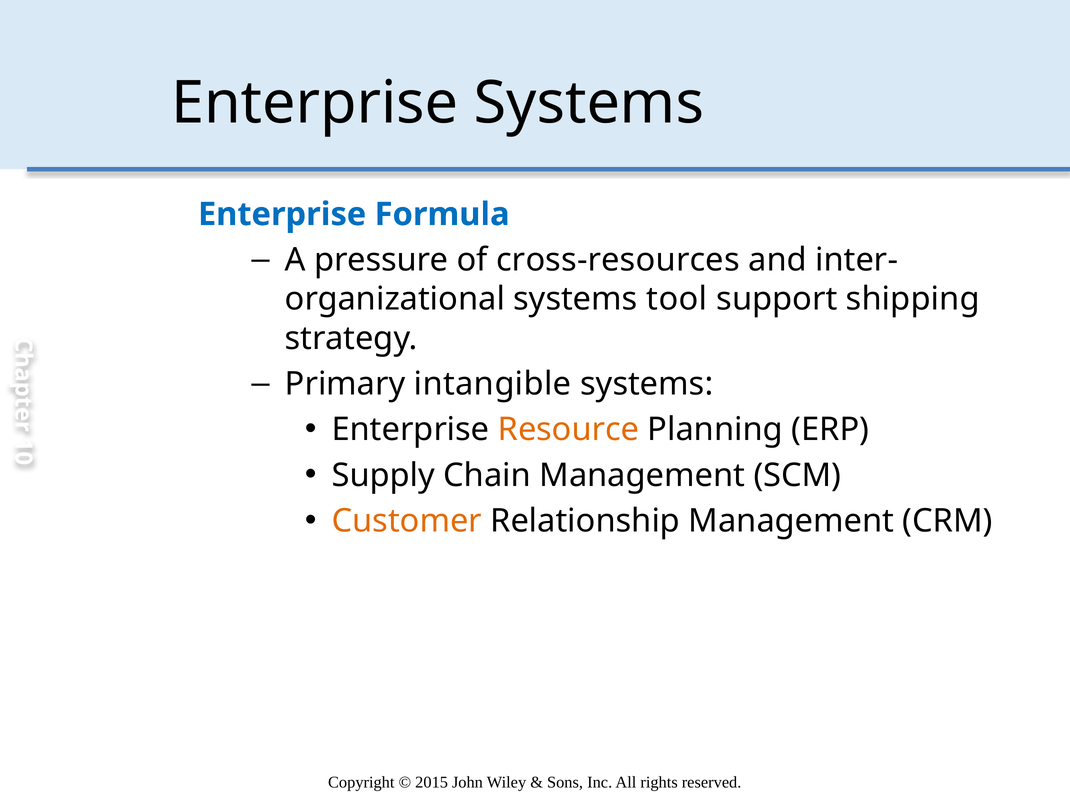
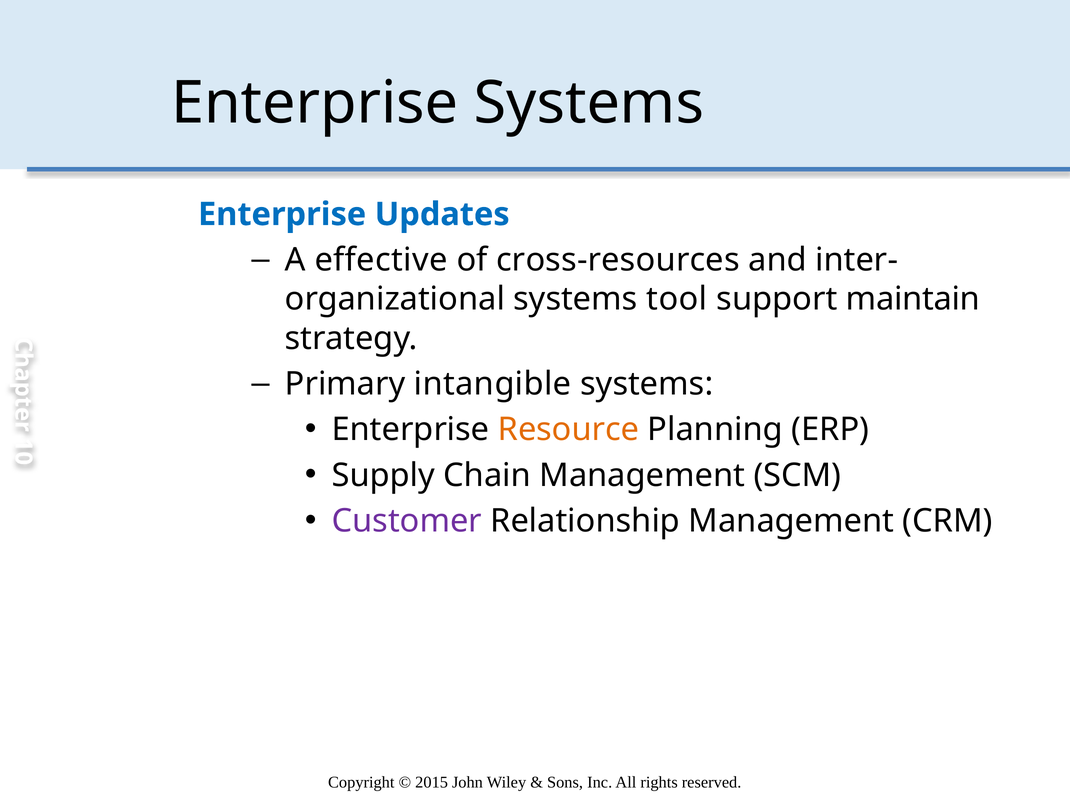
Formula: Formula -> Updates (442, 214)
pressure: pressure -> effective (381, 260)
shipping: shipping -> maintain (913, 299)
Customer colour: orange -> purple (407, 521)
